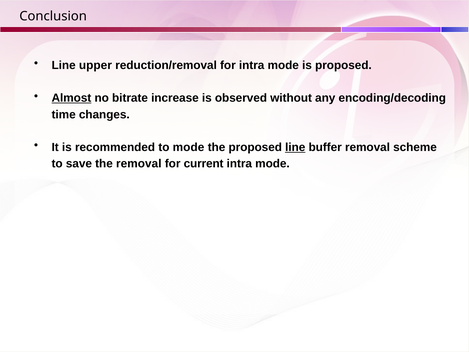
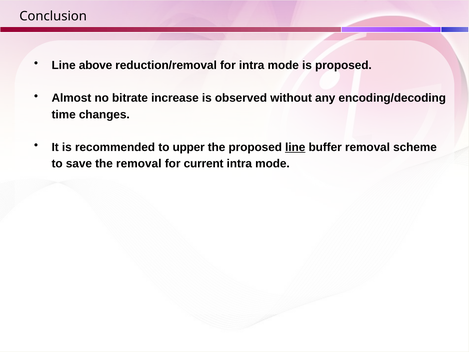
upper: upper -> above (96, 65)
Almost underline: present -> none (71, 98)
to mode: mode -> upper (189, 147)
